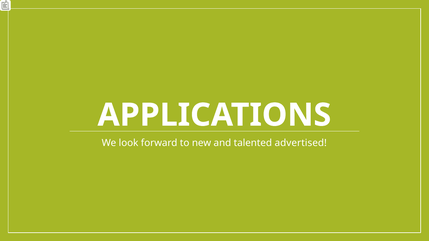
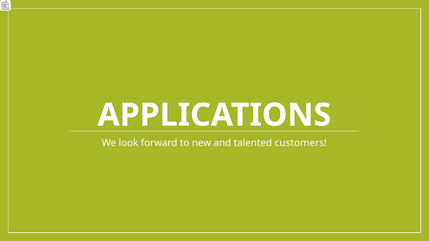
advertised: advertised -> customers (301, 143)
